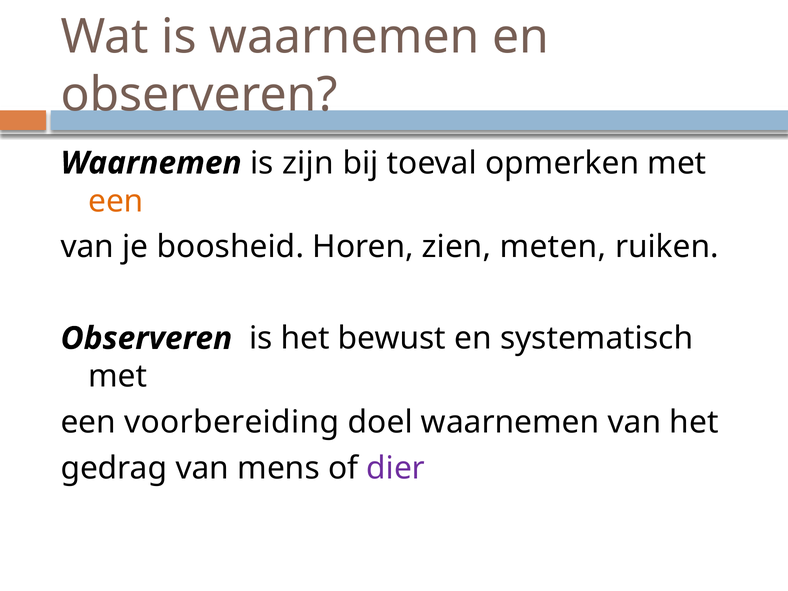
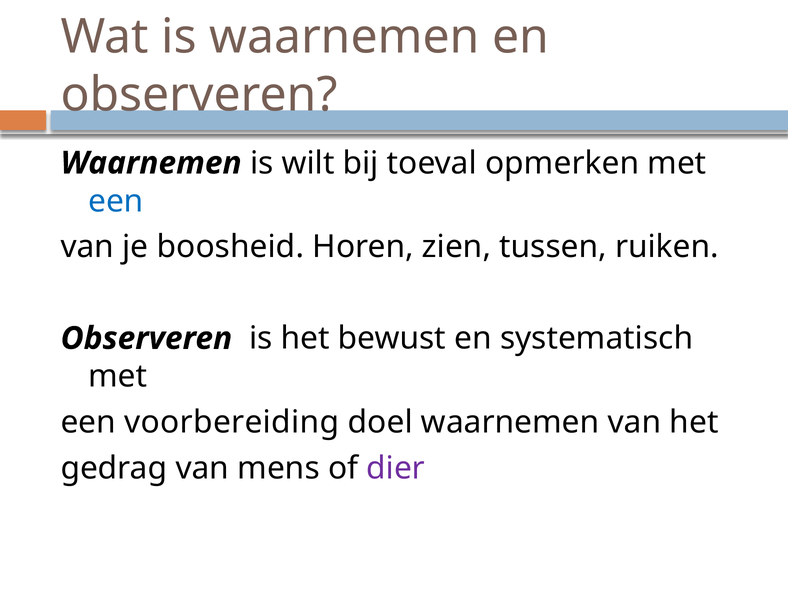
zijn: zijn -> wilt (308, 163)
een colour: orange -> blue (116, 201)
meten: meten -> tussen (553, 247)
